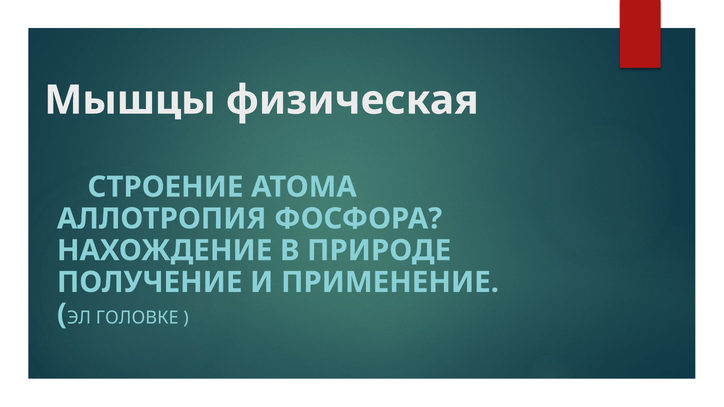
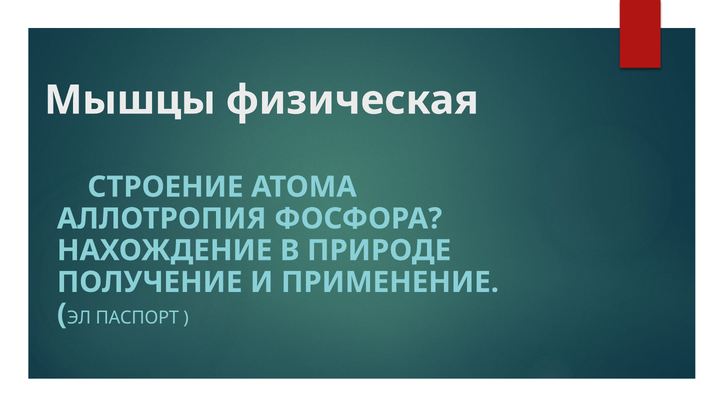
ГОЛОВКЕ: ГОЛОВКЕ -> ПАСПОРТ (137, 318)
